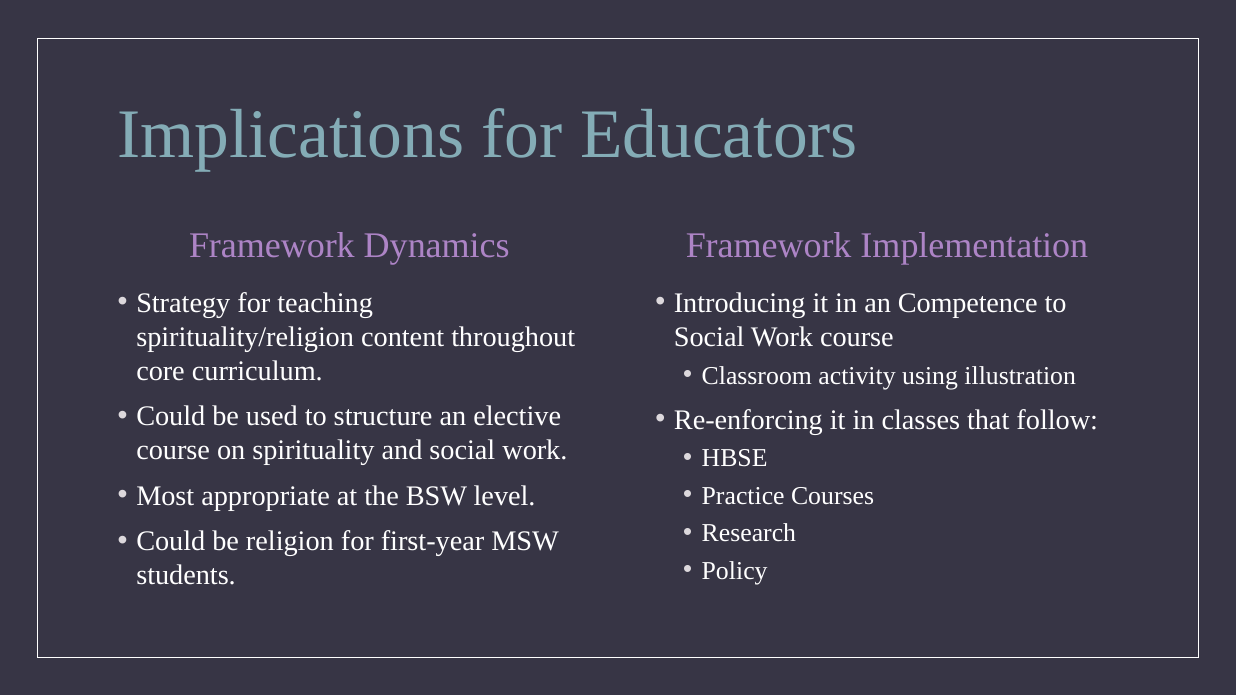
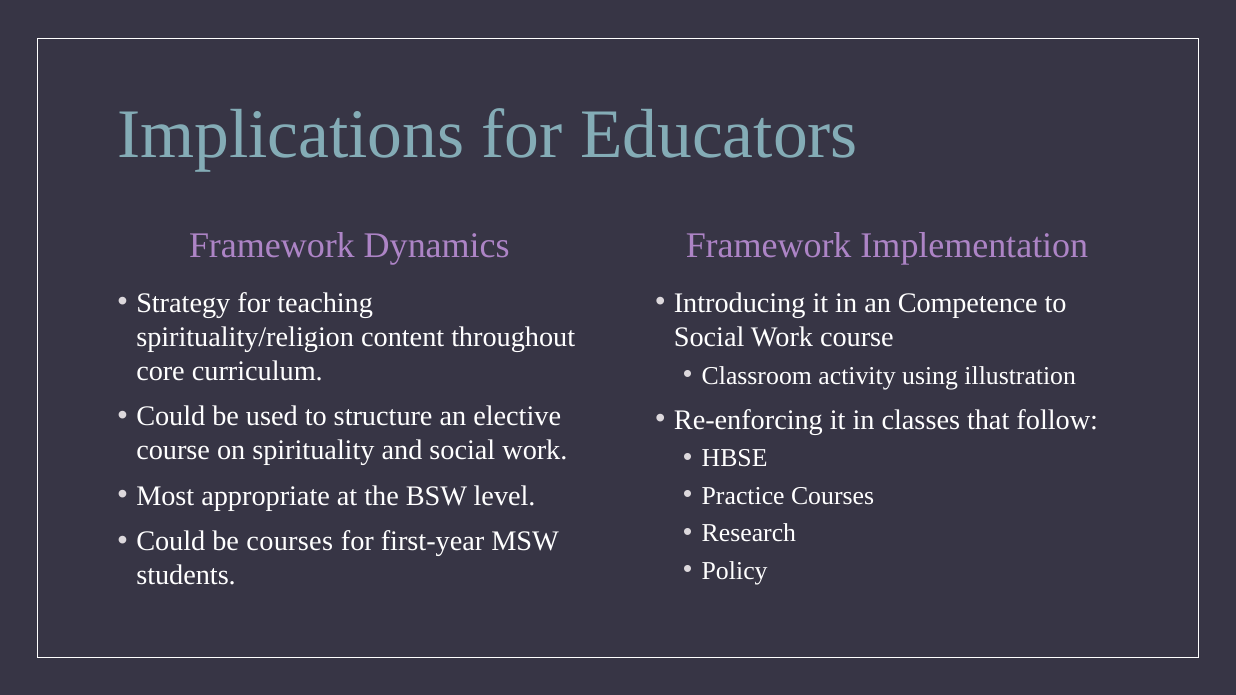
be religion: religion -> courses (290, 542)
